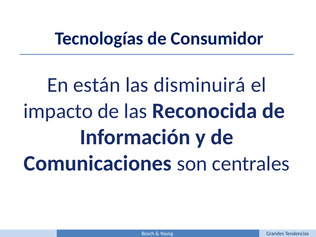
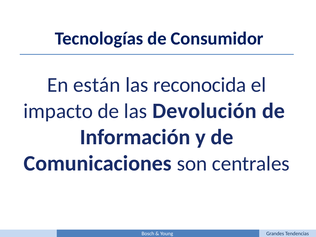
disminuirá: disminuirá -> reconocida (200, 85)
Reconocida: Reconocida -> Devolución (205, 111)
